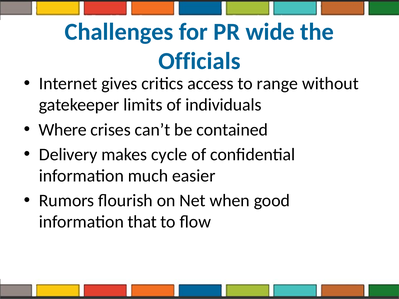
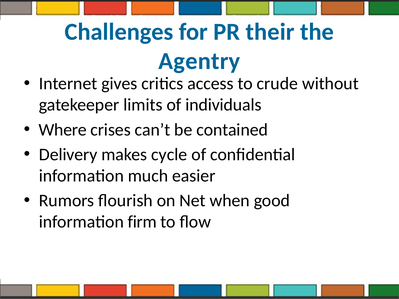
wide: wide -> their (270, 32)
Officials: Officials -> Agentry (199, 61)
range: range -> crude (277, 84)
that: that -> firm (142, 222)
